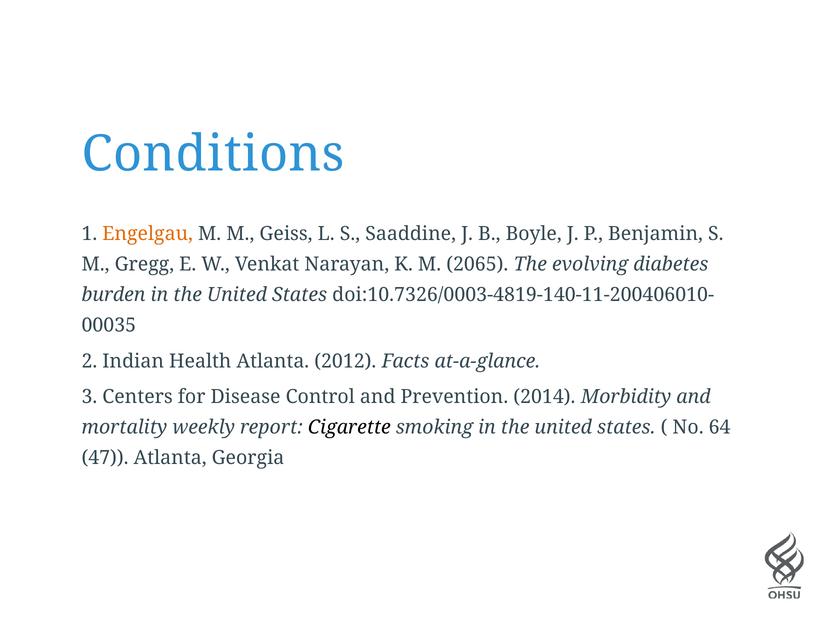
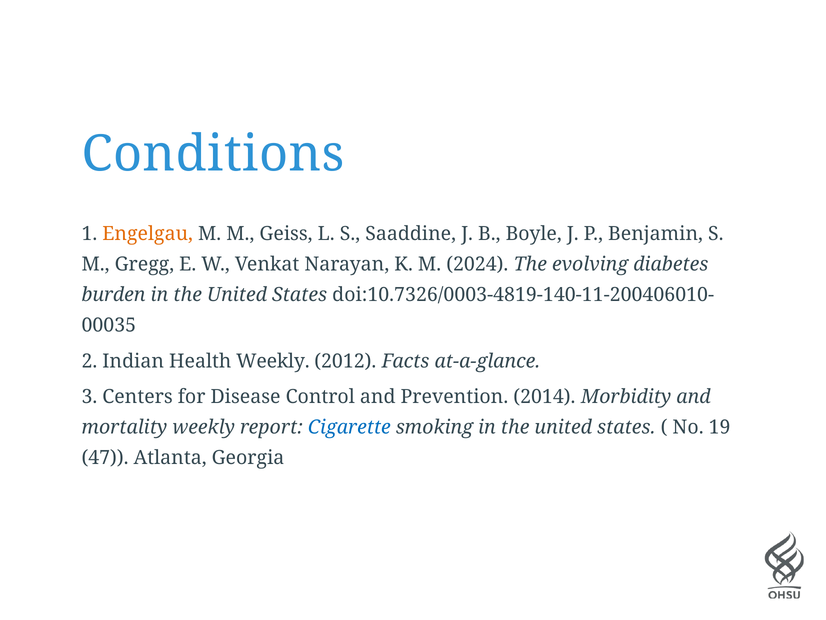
2065: 2065 -> 2024 (477, 264)
Health Atlanta: Atlanta -> Weekly (273, 361)
Cigarette colour: black -> blue (349, 427)
64: 64 -> 19 (720, 427)
